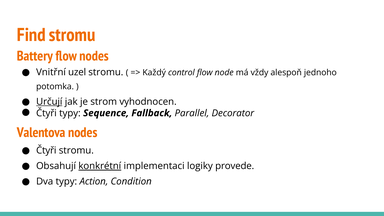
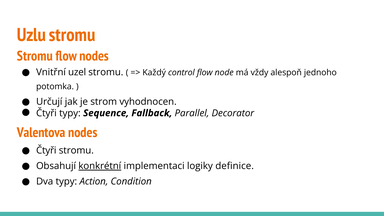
Find: Find -> Uzlu (31, 35)
Battery: Battery -> Stromu (35, 56)
Určují underline: present -> none (49, 102)
provede: provede -> definice (235, 166)
